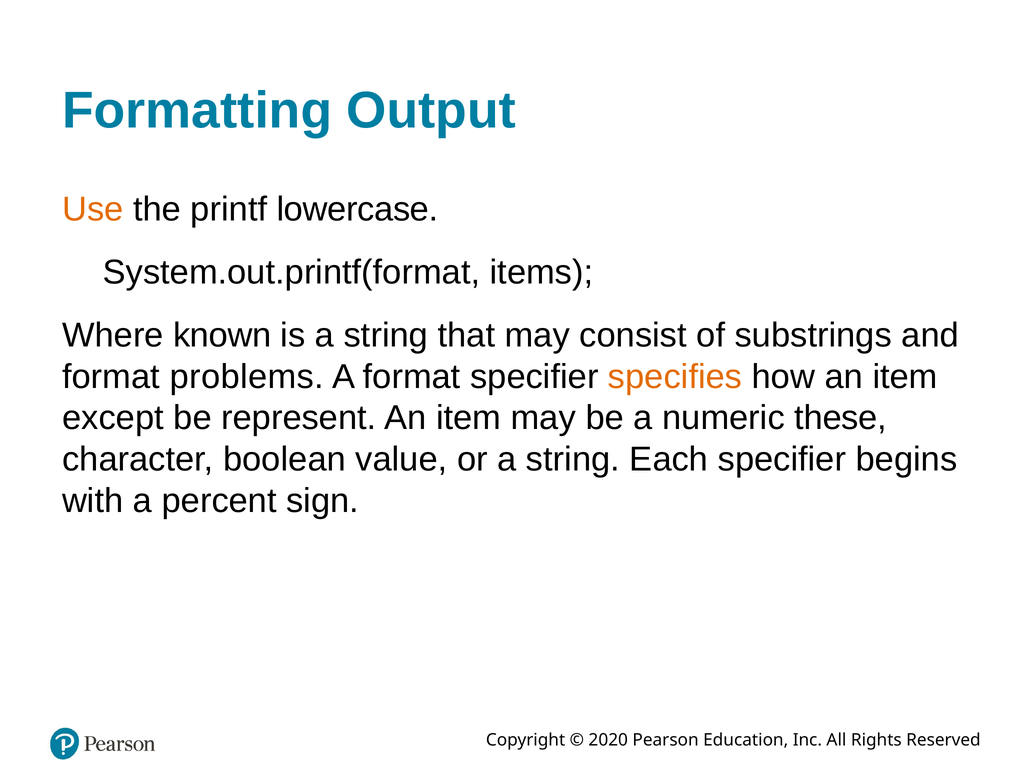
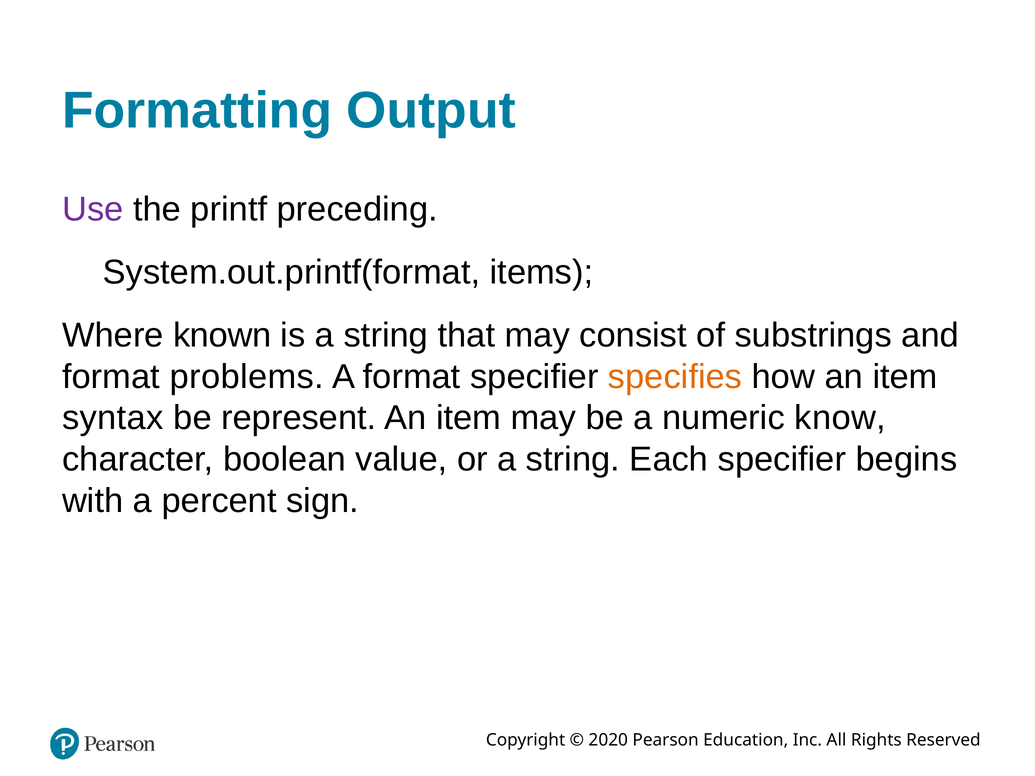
Use colour: orange -> purple (93, 209)
lowercase: lowercase -> preceding (357, 209)
except: except -> syntax (113, 418)
these: these -> know (840, 418)
